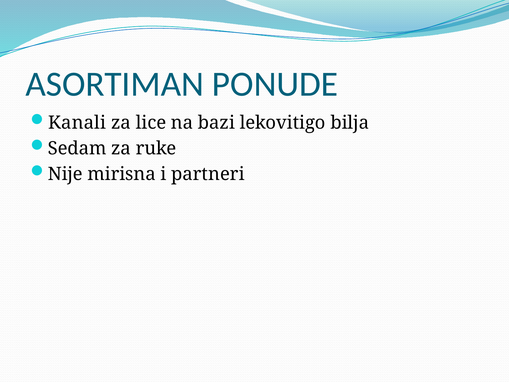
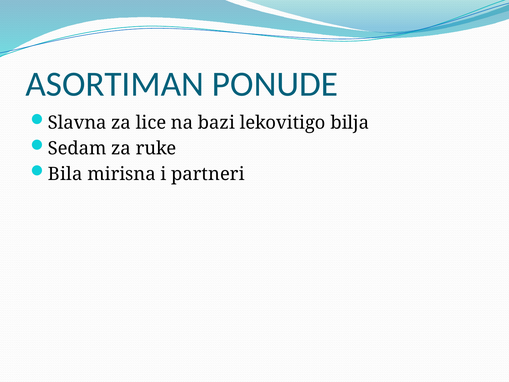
Kanali: Kanali -> Slavna (77, 123)
Nije: Nije -> Bila (65, 174)
